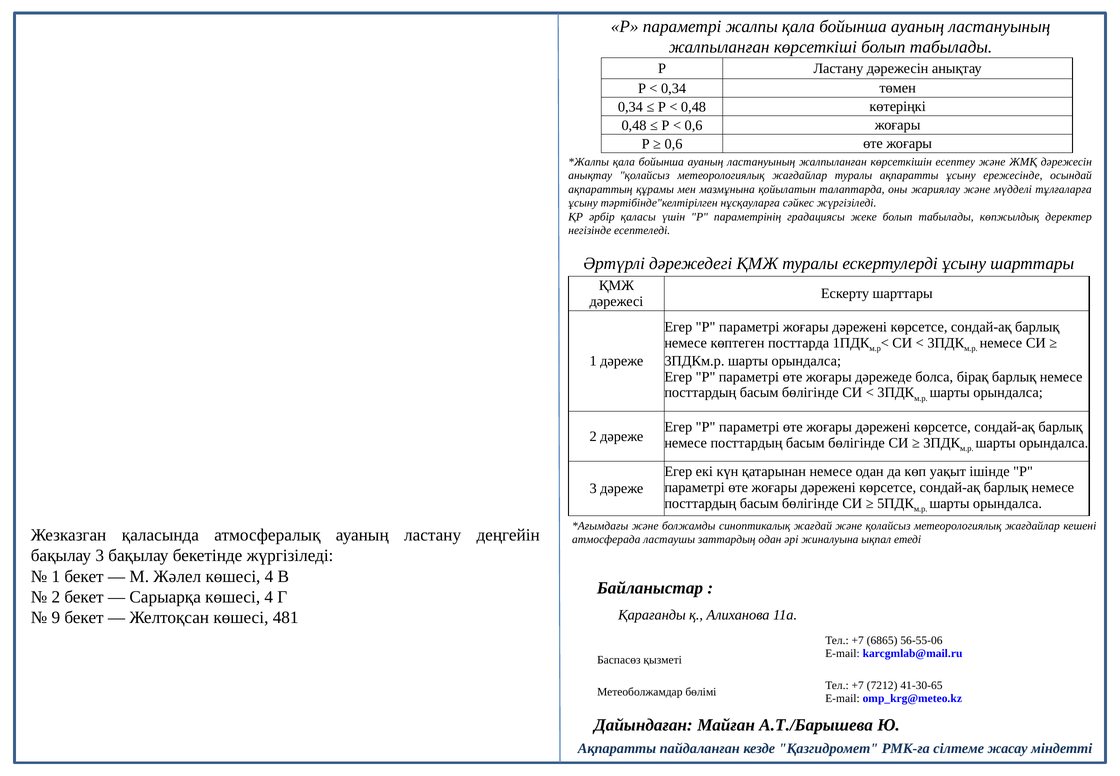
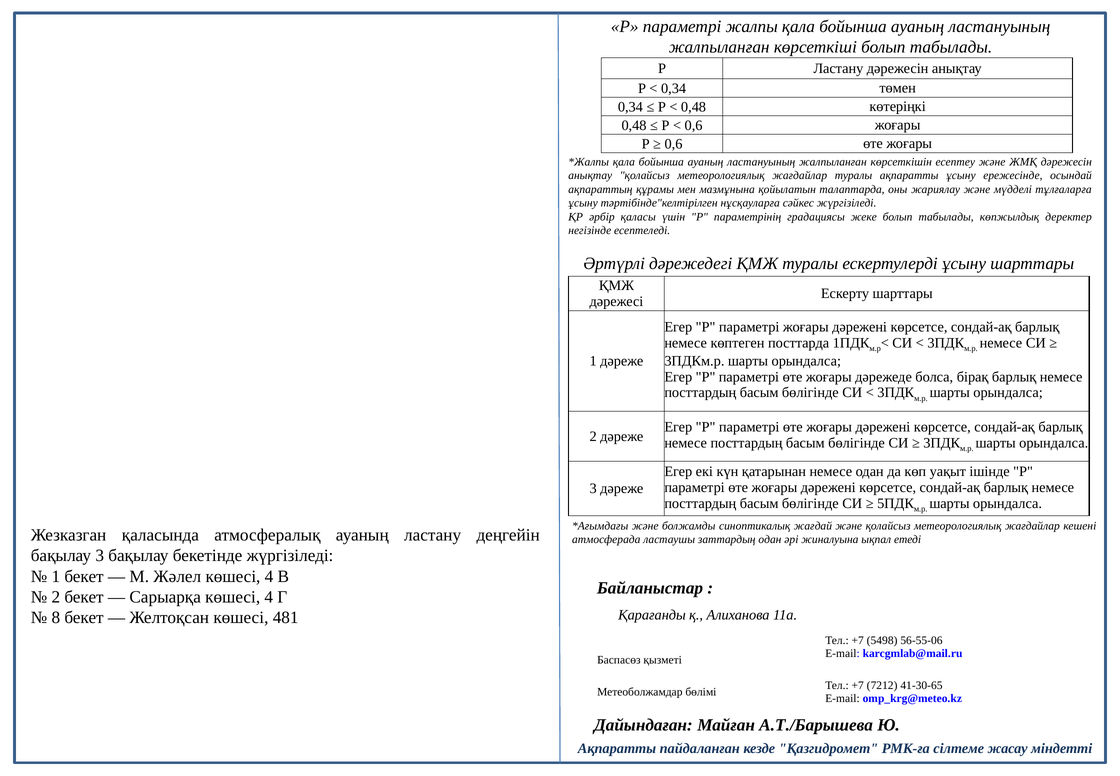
9: 9 -> 8 (56, 617)
6865: 6865 -> 5498 (882, 640)
